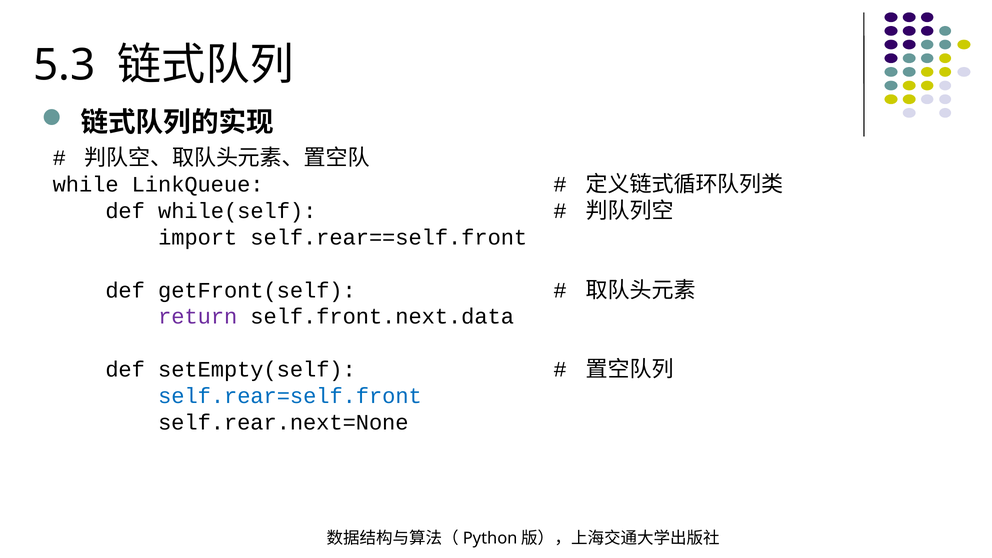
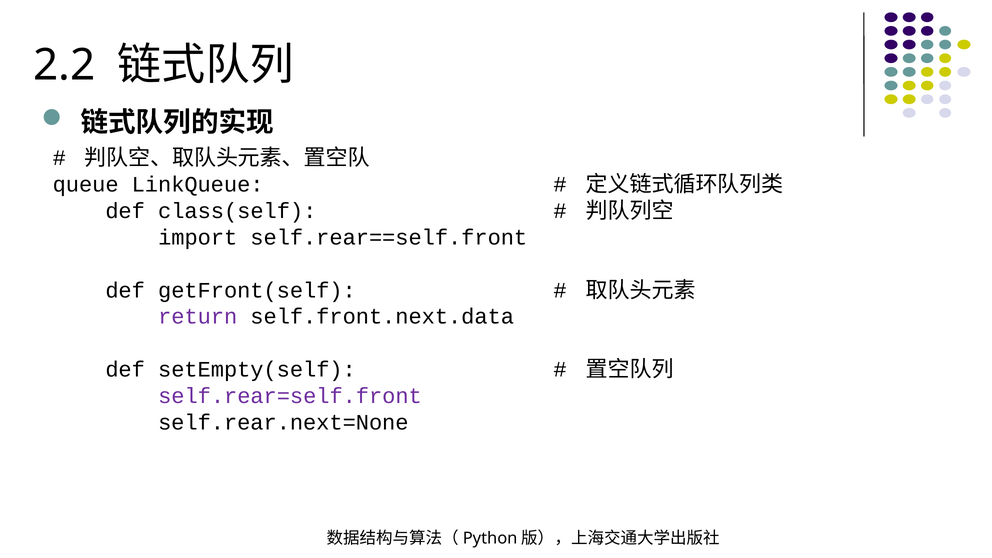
5.3: 5.3 -> 2.2 (64, 65)
while: while -> queue (86, 184)
while(self: while(self -> class(self (237, 211)
self.rear=self.front colour: blue -> purple (290, 396)
